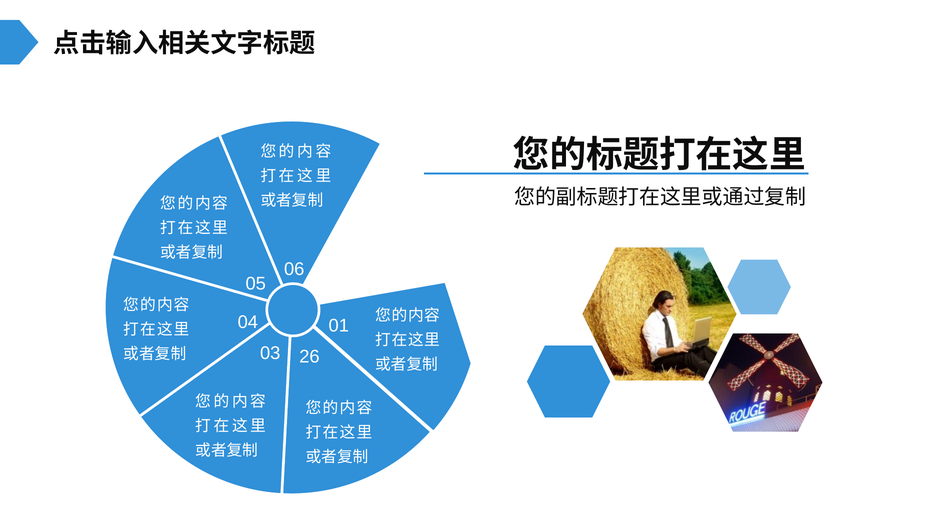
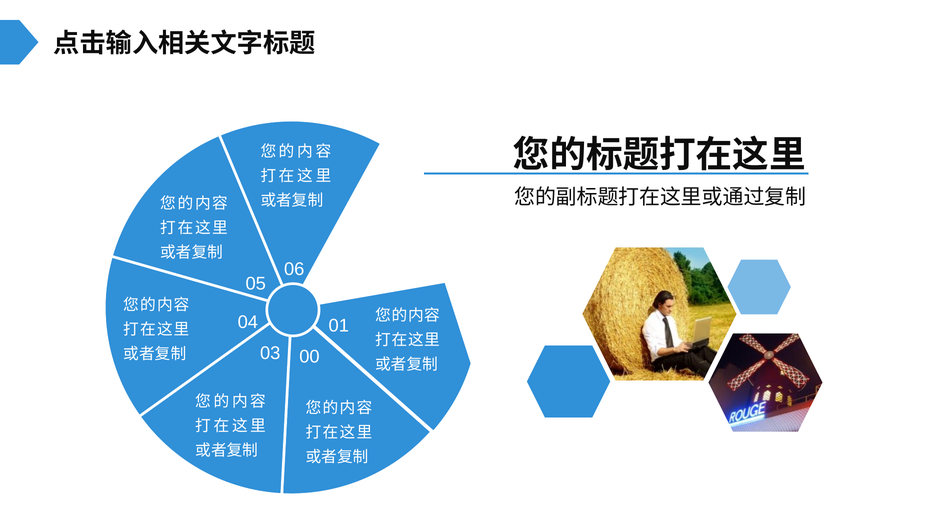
26: 26 -> 00 (309, 357)
